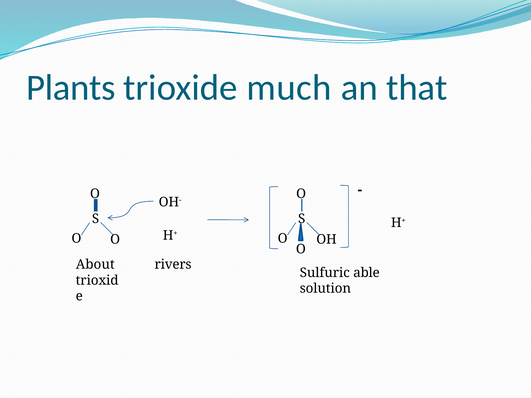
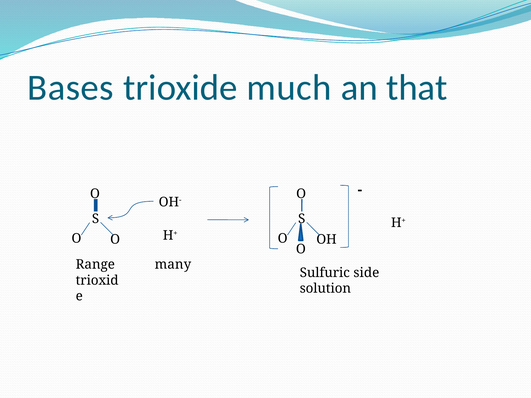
Plants: Plants -> Bases (70, 88)
About: About -> Range (95, 265)
rivers: rivers -> many (173, 265)
able: able -> side (366, 273)
